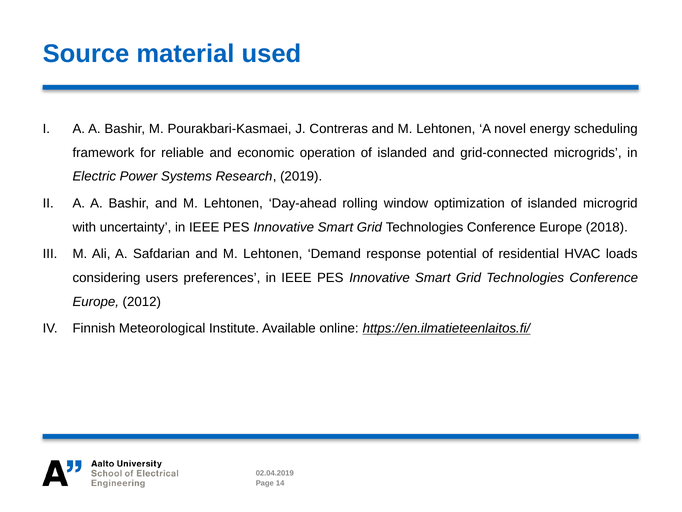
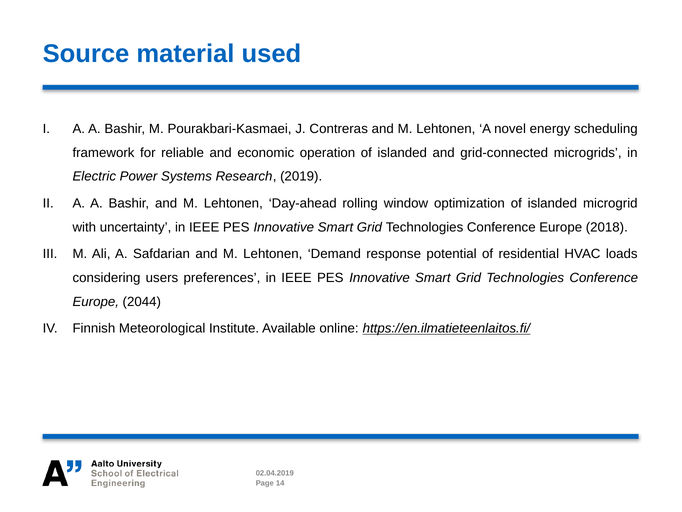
2012: 2012 -> 2044 (142, 301)
